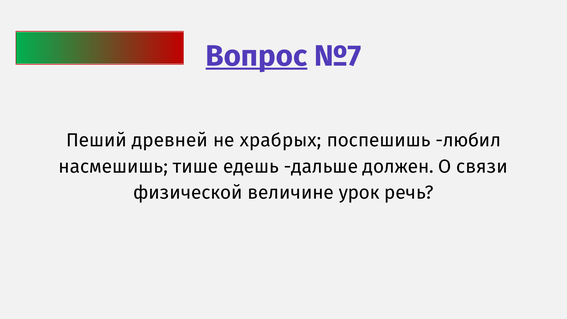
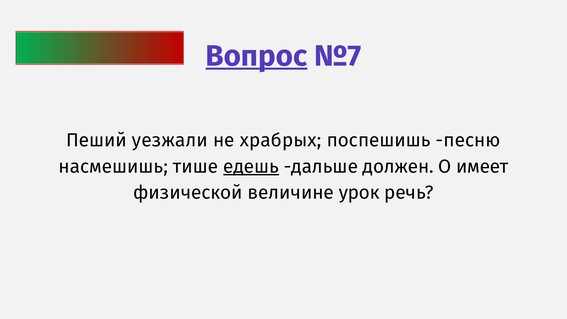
древней: древней -> уезжали (170, 140)
любил: любил -> песню (468, 140)
едешь underline: none -> present (251, 166)
связи: связи -> имеет (482, 166)
